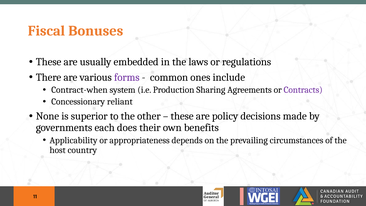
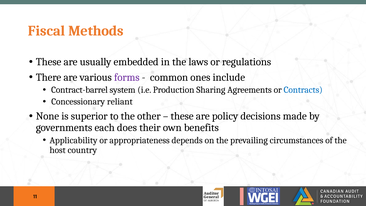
Bonuses: Bonuses -> Methods (96, 31)
Contract-when: Contract-when -> Contract-barrel (80, 90)
Contracts colour: purple -> blue (303, 90)
